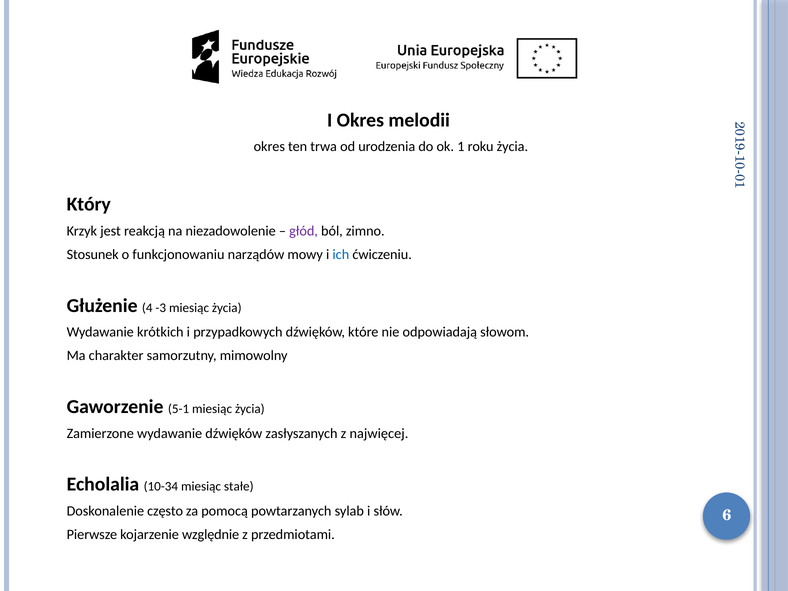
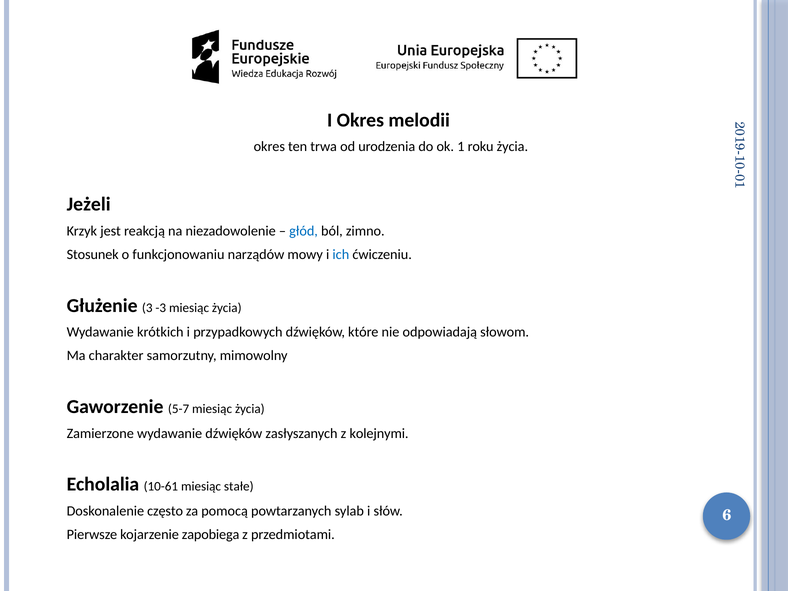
Który: Który -> Jeżeli (89, 204)
głód colour: purple -> blue (304, 231)
4: 4 -> 3 (147, 308)
5-1: 5-1 -> 5-7 (179, 409)
najwięcej: najwięcej -> kolejnymi (379, 433)
10-34: 10-34 -> 10-61 (161, 486)
względnie: względnie -> zapobiega (211, 535)
